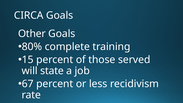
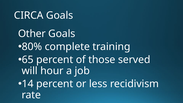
15: 15 -> 65 (28, 60)
state: state -> hour (52, 71)
67: 67 -> 14 (28, 84)
